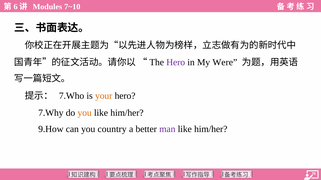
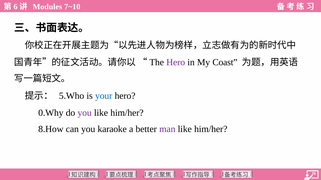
Were: Were -> Coast (225, 62)
7.Who: 7.Who -> 5.Who (72, 96)
your colour: orange -> blue (104, 96)
7.Why: 7.Why -> 0.Why (51, 113)
you colour: orange -> purple (85, 113)
9.How: 9.How -> 8.How (51, 129)
country: country -> karaoke (112, 129)
